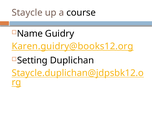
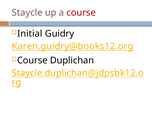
course colour: black -> red (81, 13)
Name: Name -> Initial (30, 34)
Setting: Setting -> Course (32, 60)
